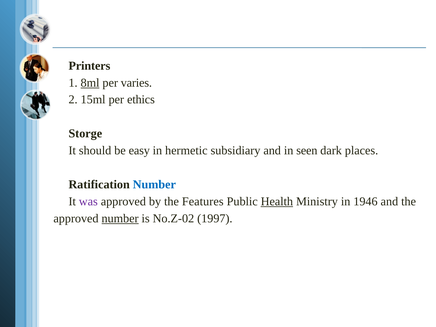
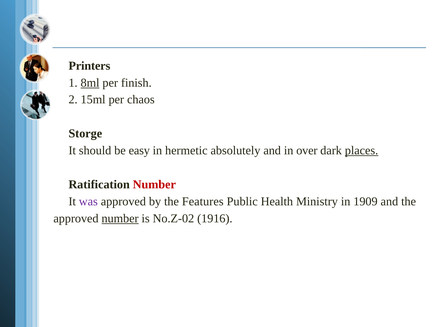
varies: varies -> finish (136, 83)
ethics: ethics -> chaos (141, 100)
subsidiary: subsidiary -> absolutely (235, 151)
seen: seen -> over (307, 151)
places underline: none -> present (362, 151)
Number colour: blue -> red (154, 184)
Health underline: present -> none (277, 201)
1946: 1946 -> 1909 (365, 201)
1997: 1997 -> 1916 (215, 218)
